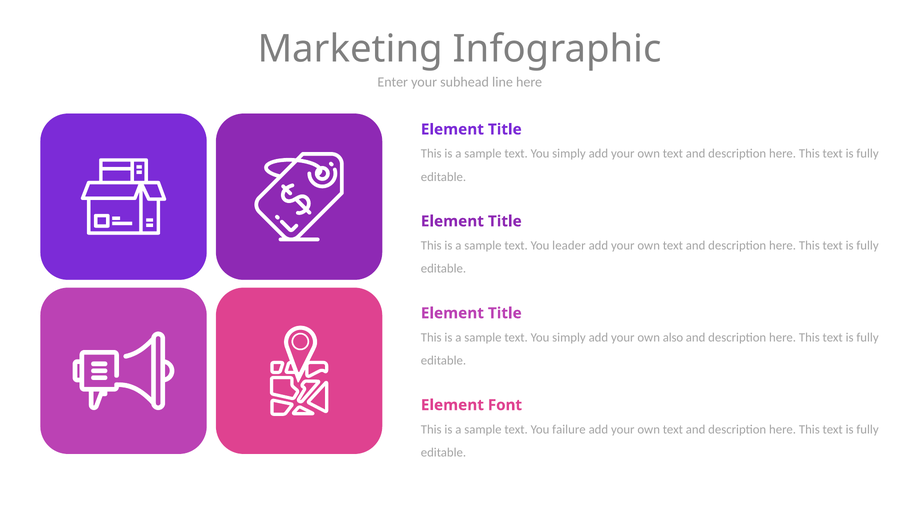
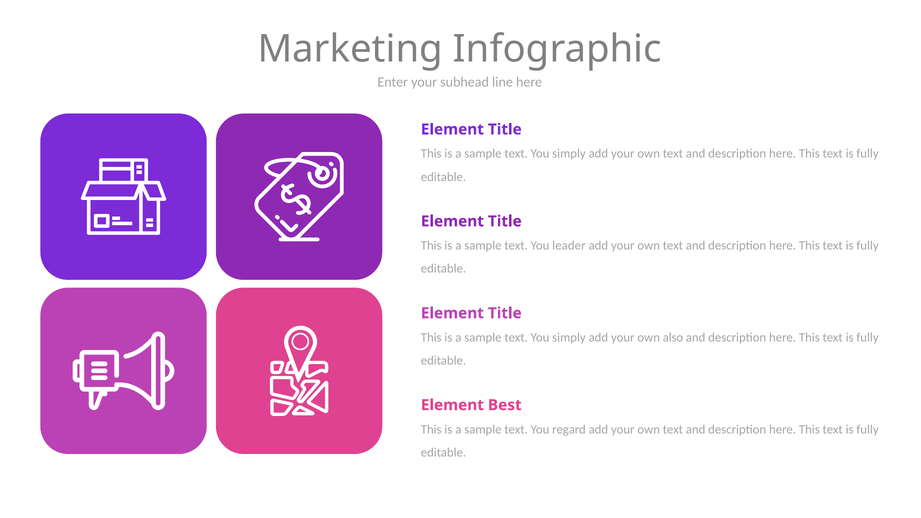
Font: Font -> Best (505, 405)
failure: failure -> regard (569, 430)
